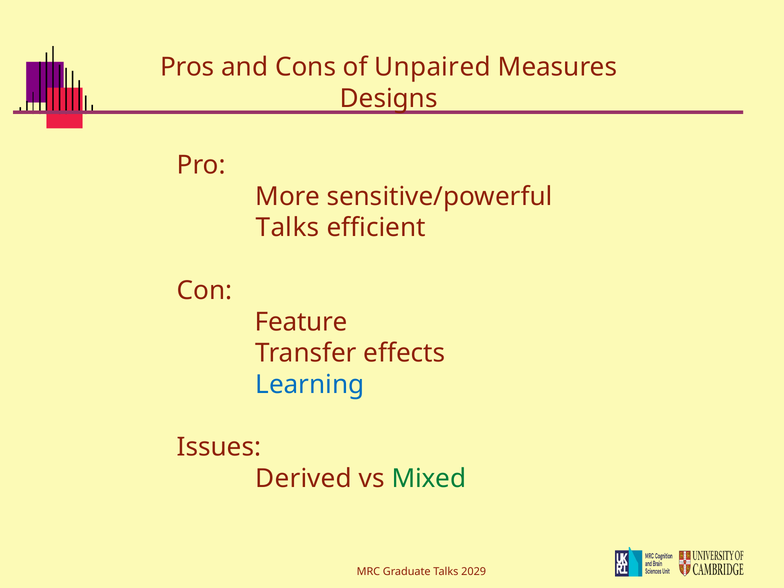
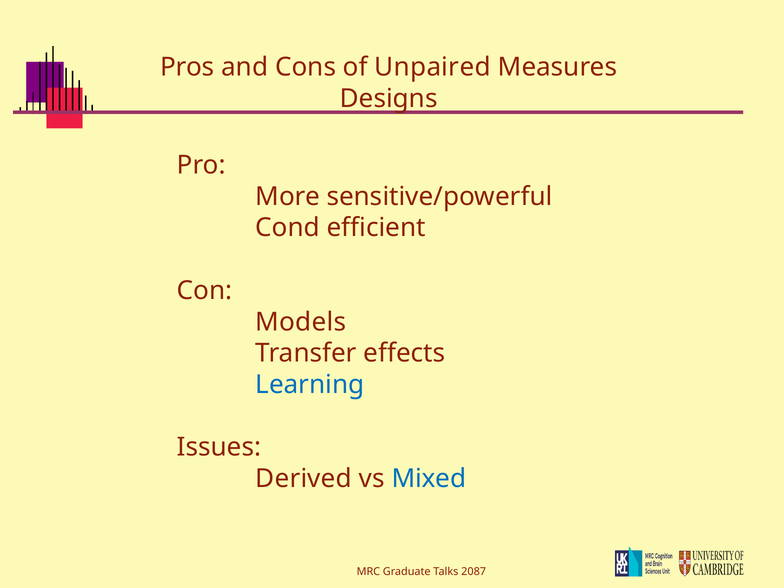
Talks: Talks -> Cond (288, 228)
Feature: Feature -> Models (301, 322)
Mixed colour: green -> blue (429, 479)
2029: 2029 -> 2087 (474, 572)
